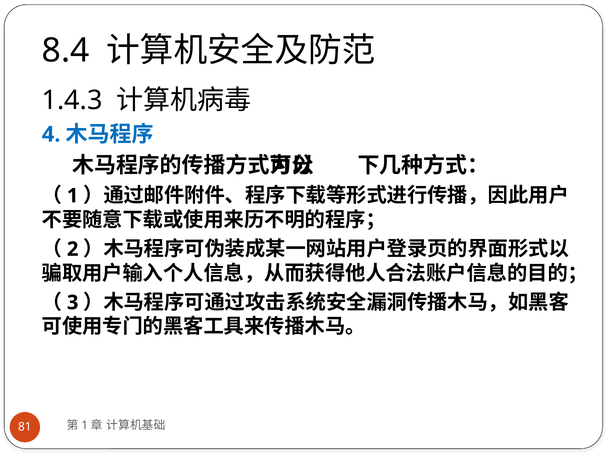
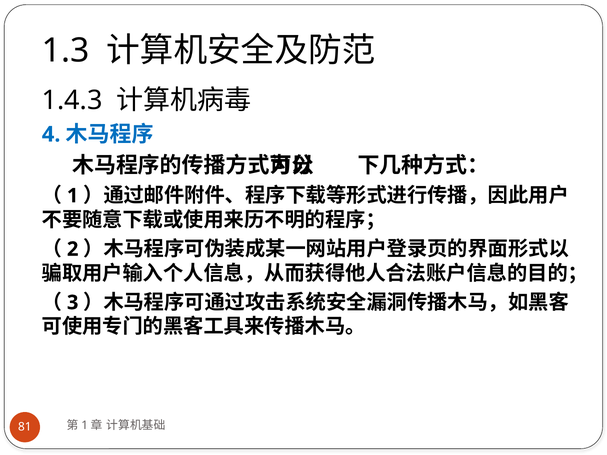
8.4: 8.4 -> 1.3 (66, 51)
